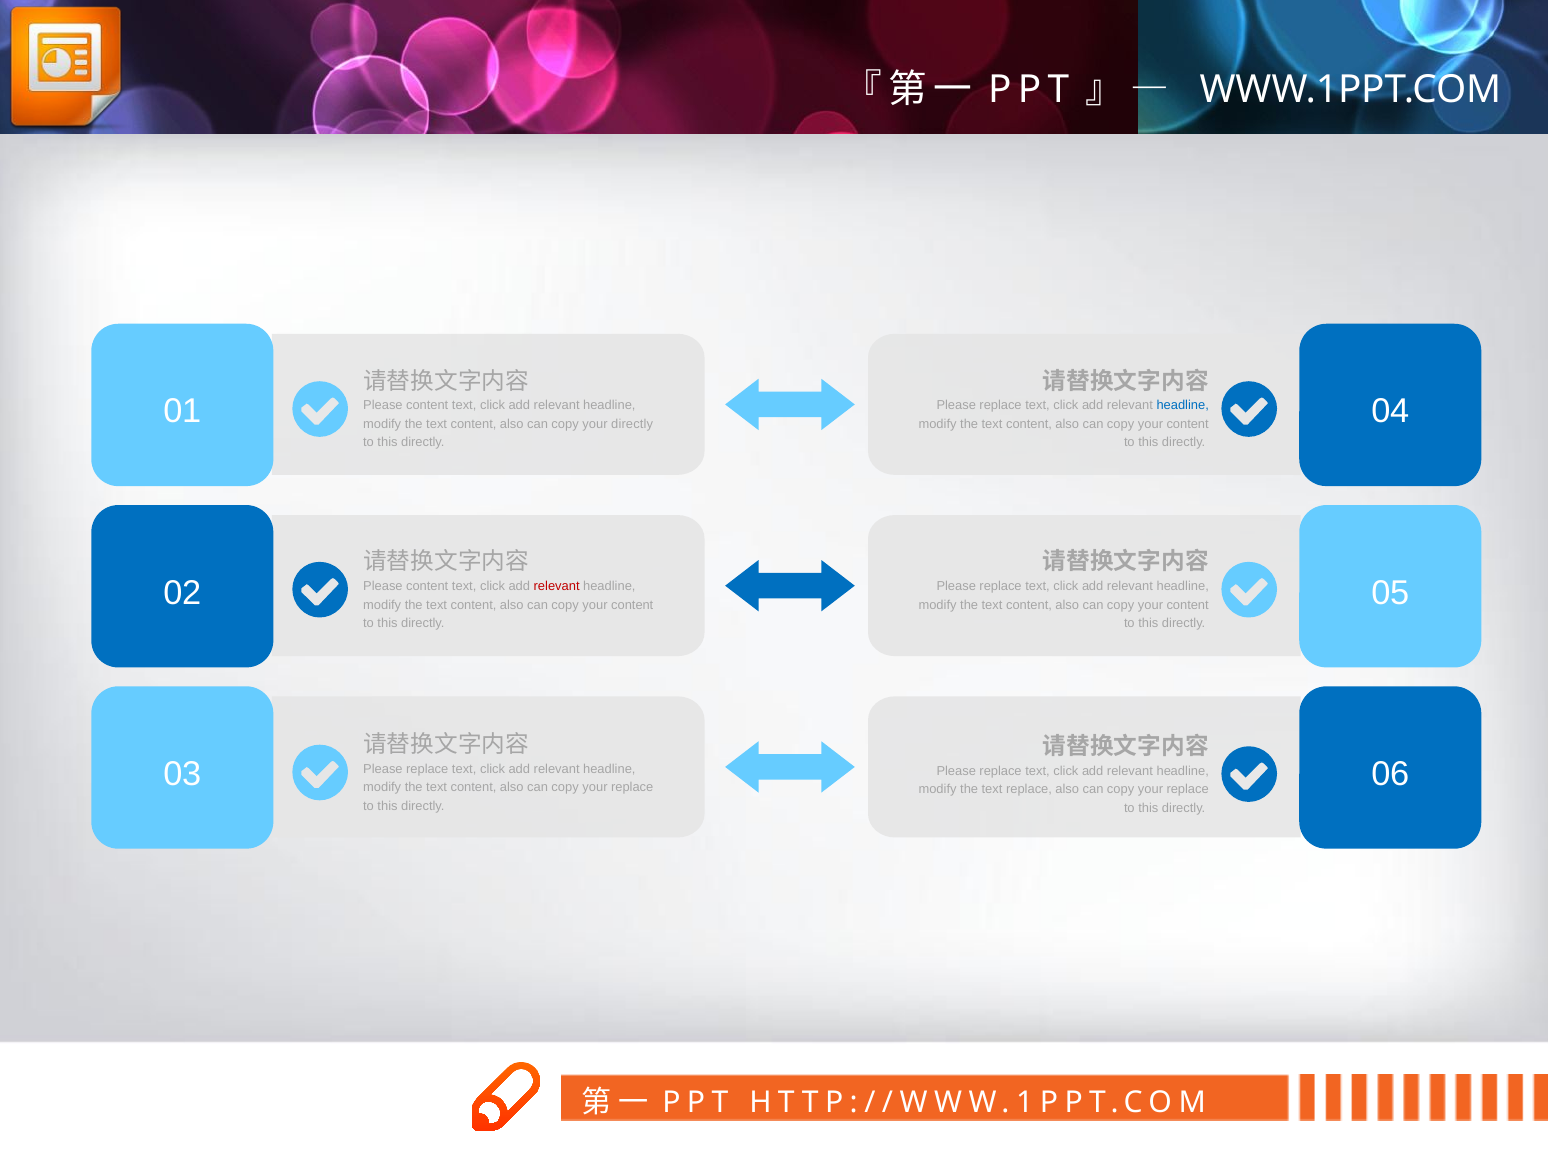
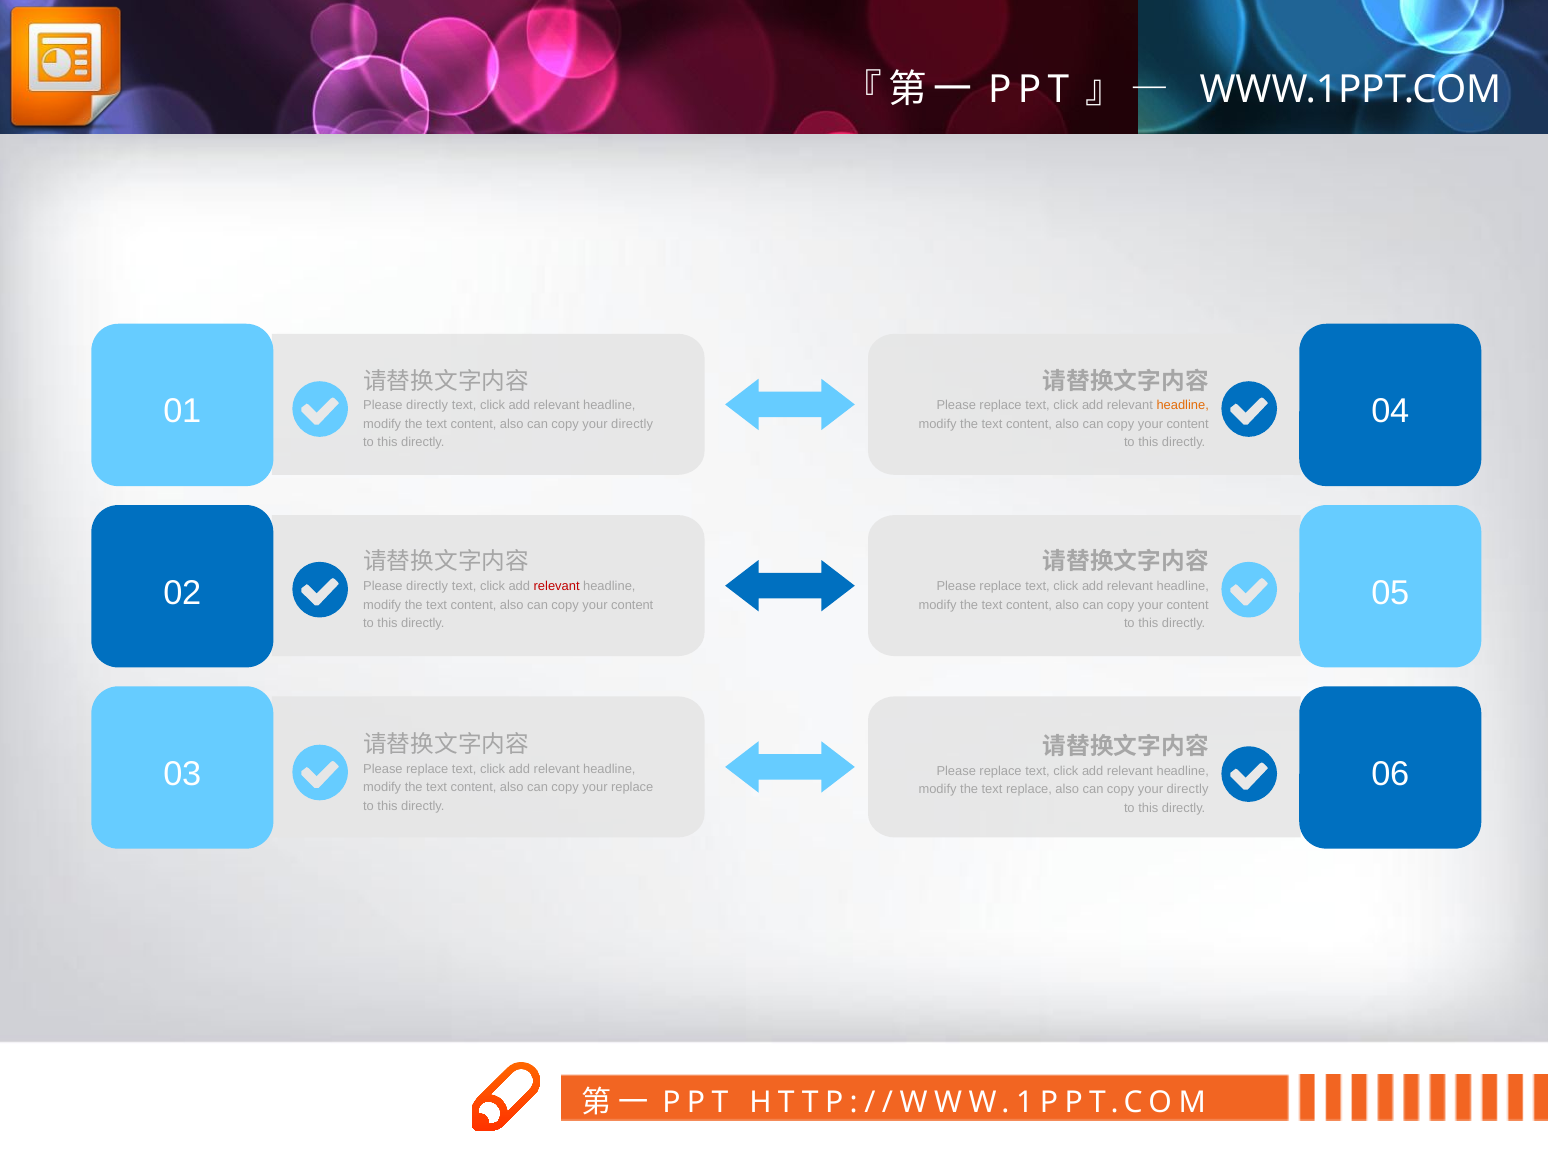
content: content -> directly (427, 406)
headline colour: blue -> orange (1183, 406)
content: content -> directly (427, 586)
replace: replace -> directly (1188, 789)
